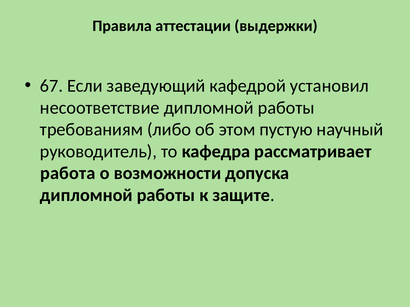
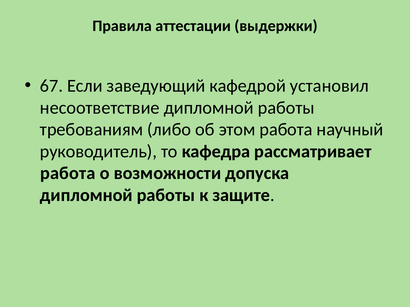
этом пустую: пустую -> работа (286, 130)
